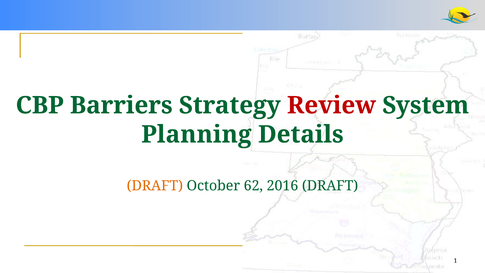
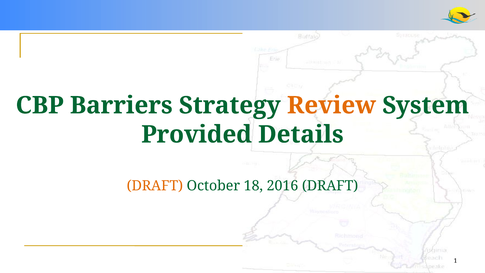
Review colour: red -> orange (332, 105)
Planning: Planning -> Provided (197, 134)
62: 62 -> 18 (253, 186)
